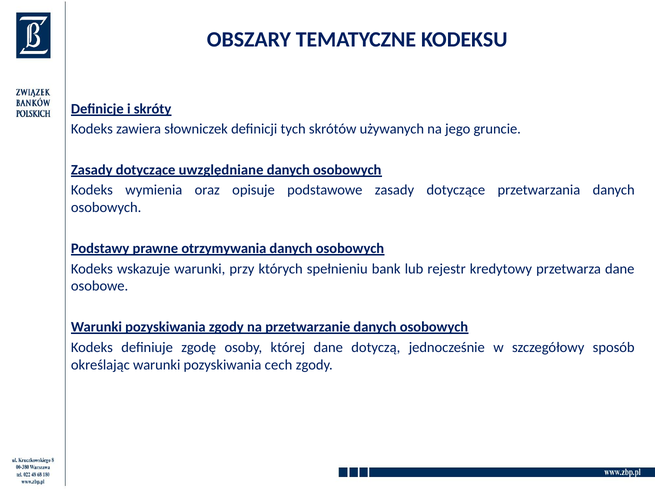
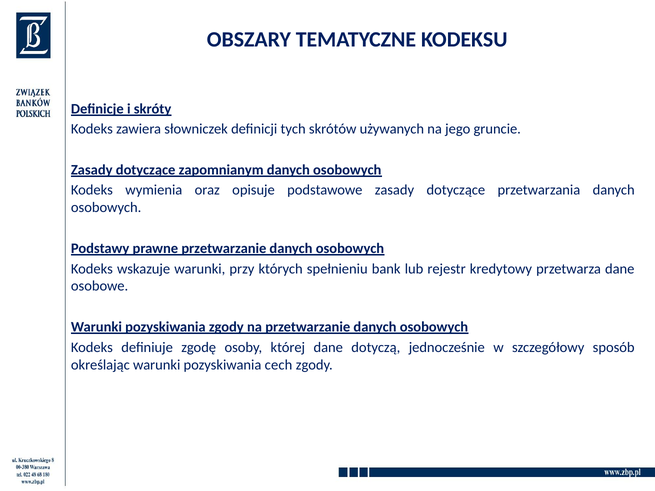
uwzględniane: uwzględniane -> zapomnianym (221, 170)
prawne otrzymywania: otrzymywania -> przetwarzanie (224, 248)
